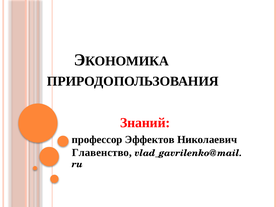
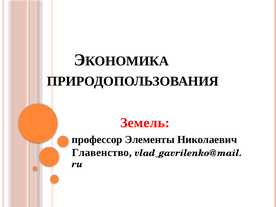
Знаний: Знаний -> Земель (145, 123)
Эффектов: Эффектов -> Элементы (150, 140)
